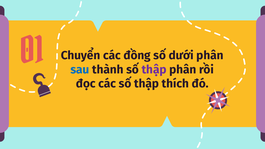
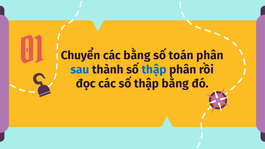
các đồng: đồng -> bằng (137, 55)
dưới: dưới -> toán (181, 55)
thập colour: purple -> blue (154, 70)
thập thích: thích -> bằng (175, 84)
